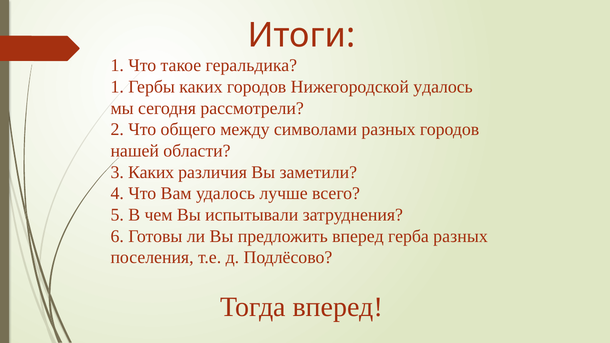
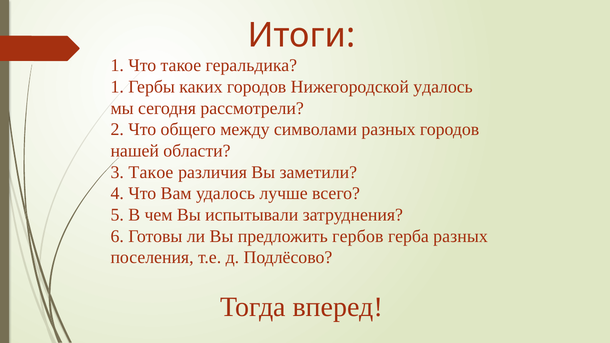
3 Каких: Каких -> Такое (151, 172)
предложить вперед: вперед -> гербов (358, 236)
